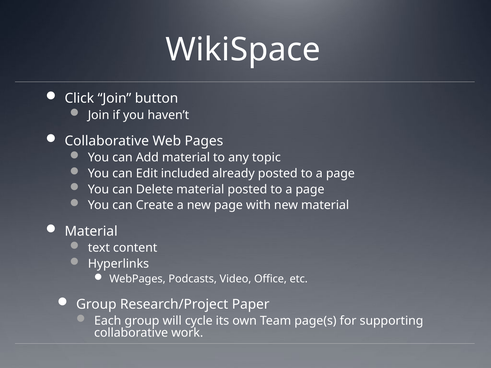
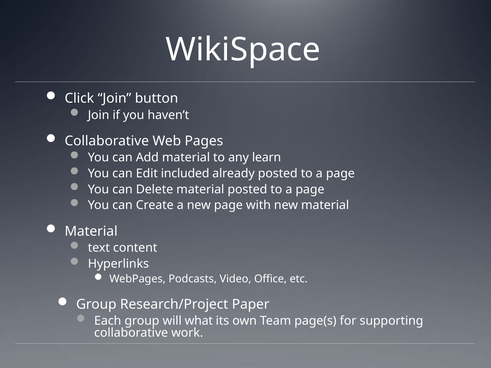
topic: topic -> learn (267, 158)
cycle: cycle -> what (199, 321)
